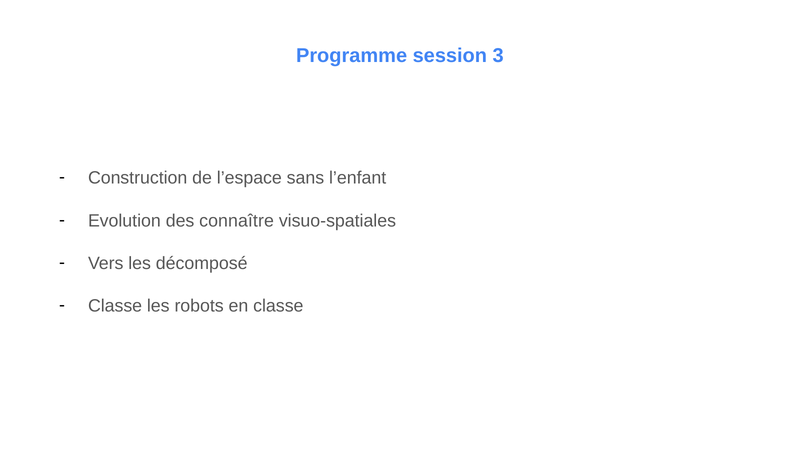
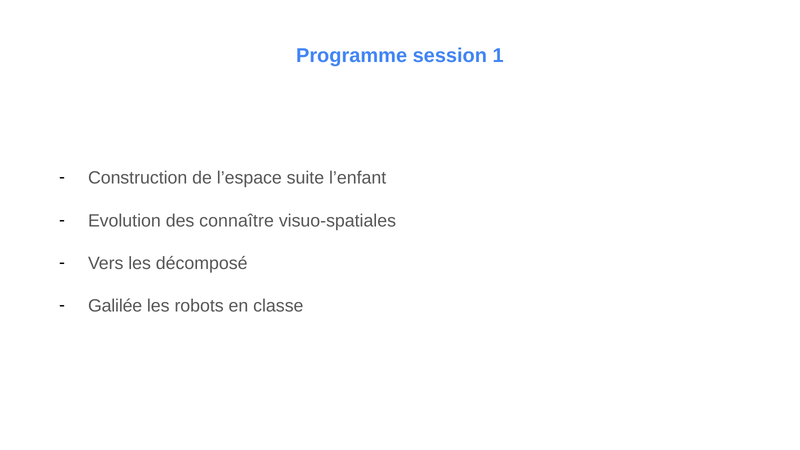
3: 3 -> 1 (498, 56)
sans: sans -> suite (305, 178)
Classe: Classe -> Galilée (115, 306)
